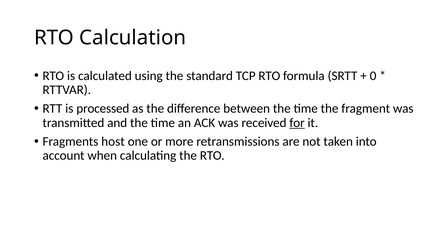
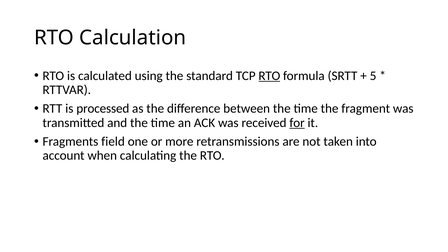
RTO underline: none -> present (269, 76)
0: 0 -> 5 (373, 76)
host: host -> field (113, 142)
